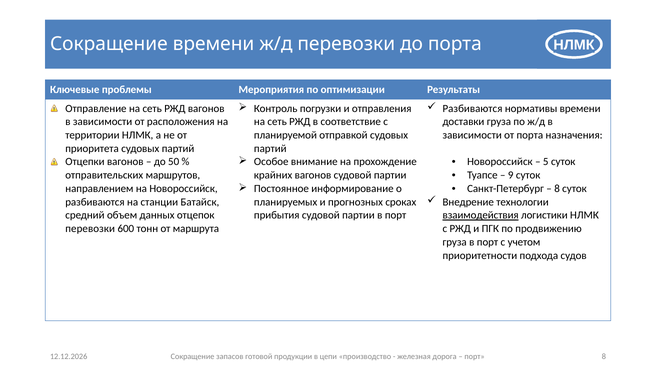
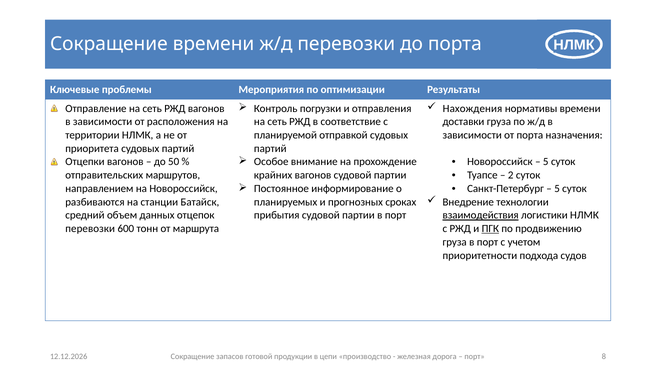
Разбиваются: Разбиваются -> Нахождения (472, 108)
9: 9 -> 2 (511, 175)
8: 8 -> 5 (557, 189)
ПГК underline: none -> present (490, 229)
